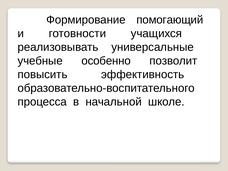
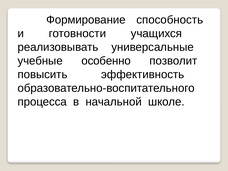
помогающий: помогающий -> способность (170, 20)
